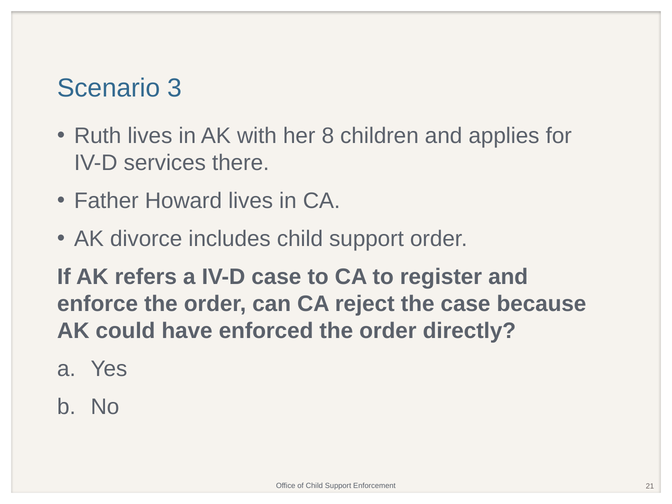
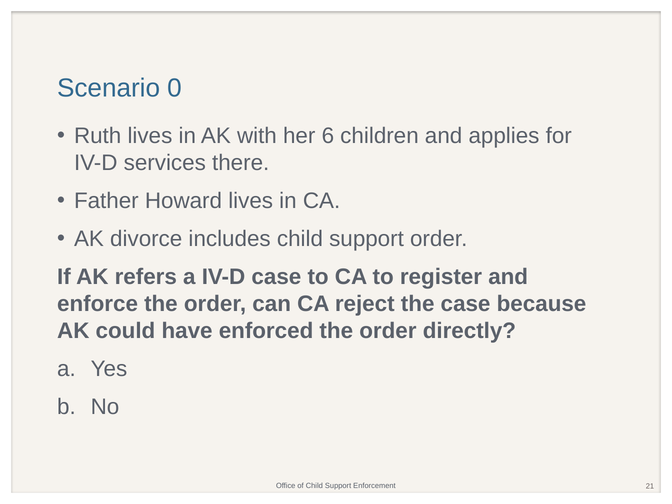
3: 3 -> 0 (175, 88)
8: 8 -> 6 (328, 136)
